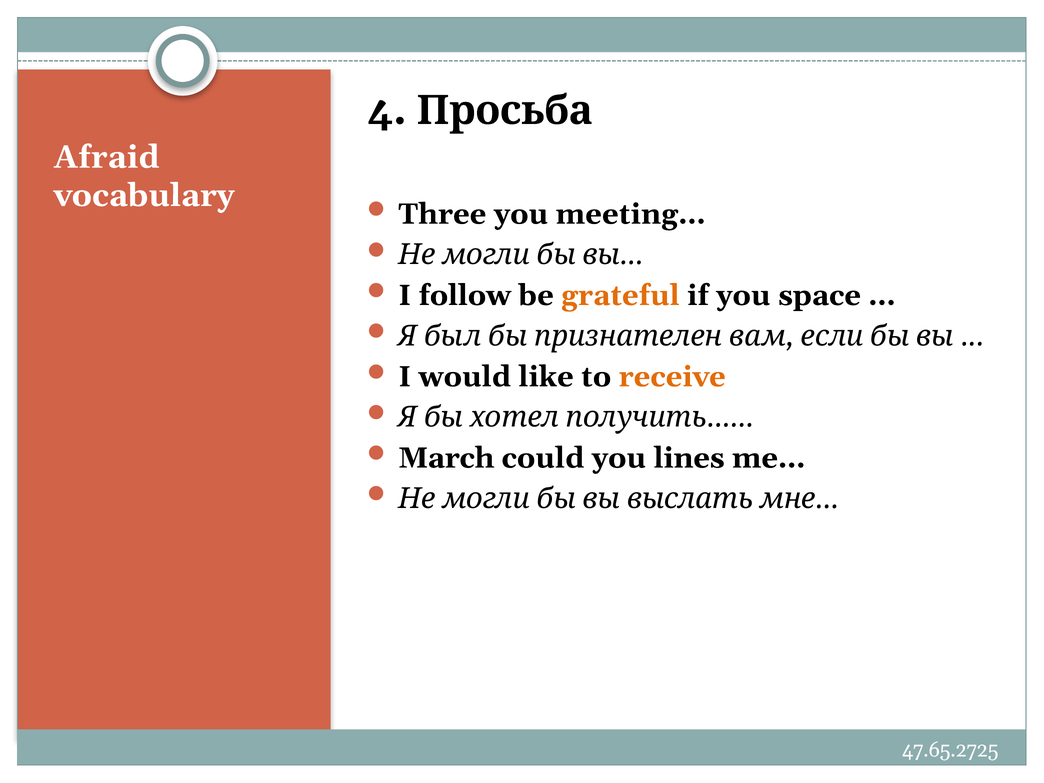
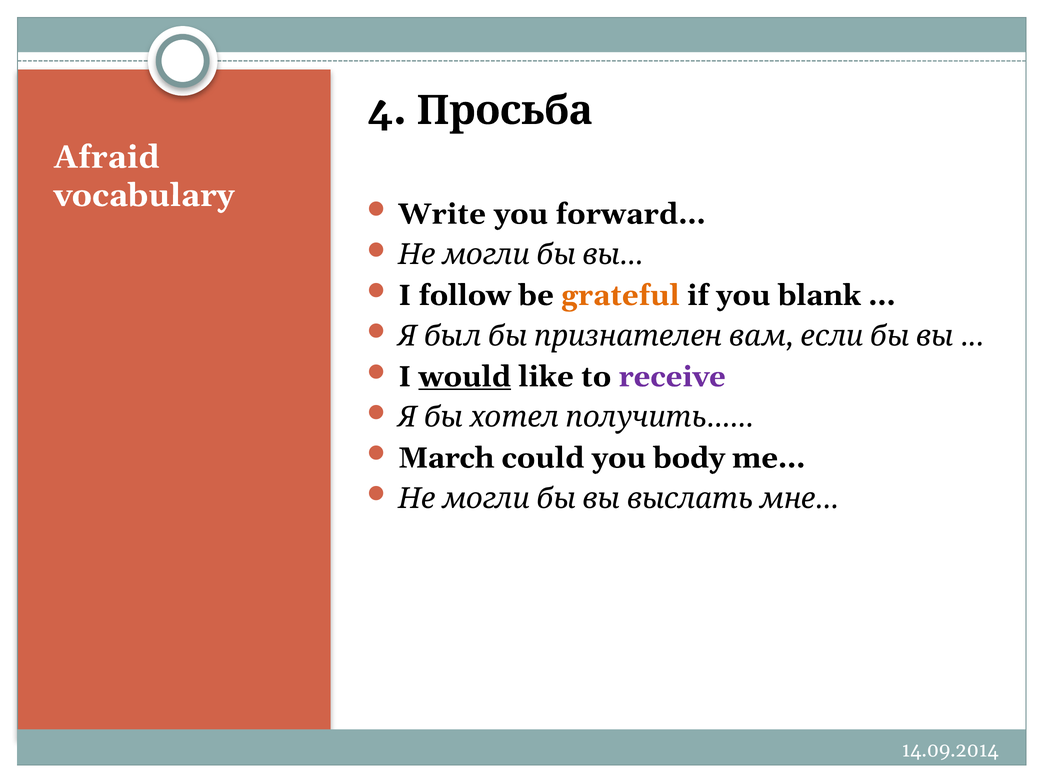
Three: Three -> Write (442, 214)
meeting…: meeting… -> forward… (631, 214)
space: space -> blank (820, 295)
would underline: none -> present (465, 377)
receive colour: orange -> purple (672, 377)
lines: lines -> body (689, 458)
47.65.2725: 47.65.2725 -> 14.09.2014 (950, 750)
